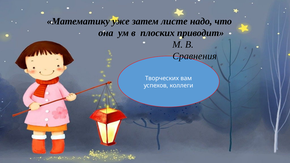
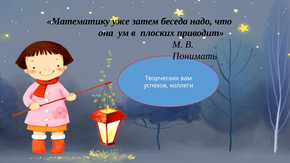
листе: листе -> беседа (174, 21)
Сравнения: Сравнения -> Понимать (195, 56)
